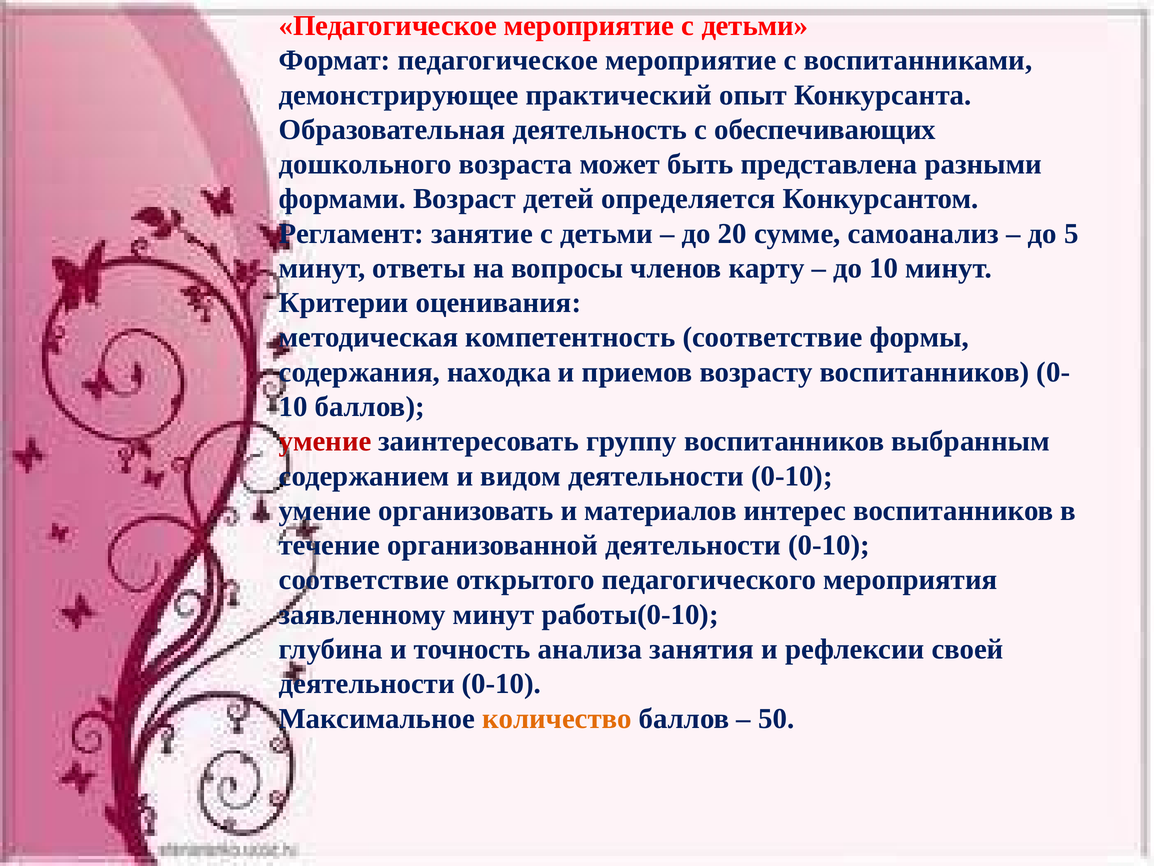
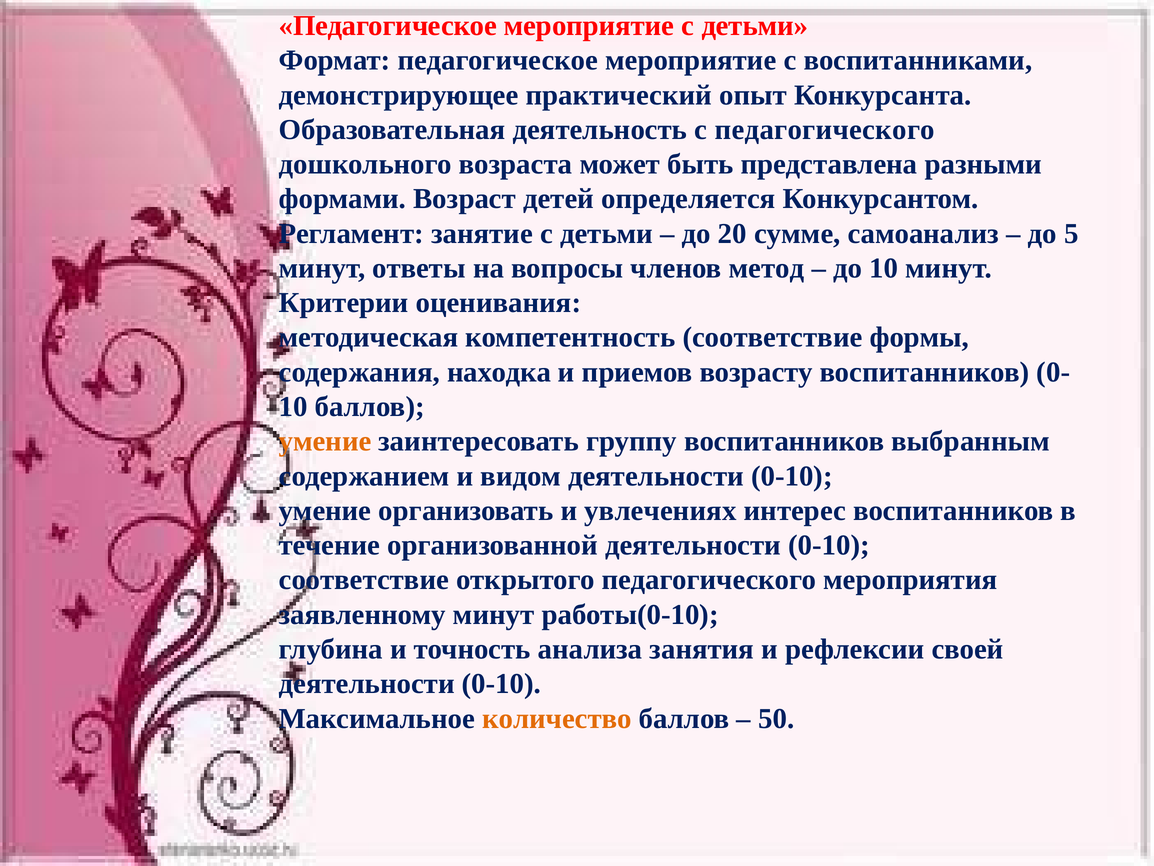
с обеспечивающих: обеспечивающих -> педагогического (825, 130)
карту: карту -> метод (767, 268)
умение colour: red -> orange (325, 441)
материалов: материалов -> увлечениях (660, 510)
